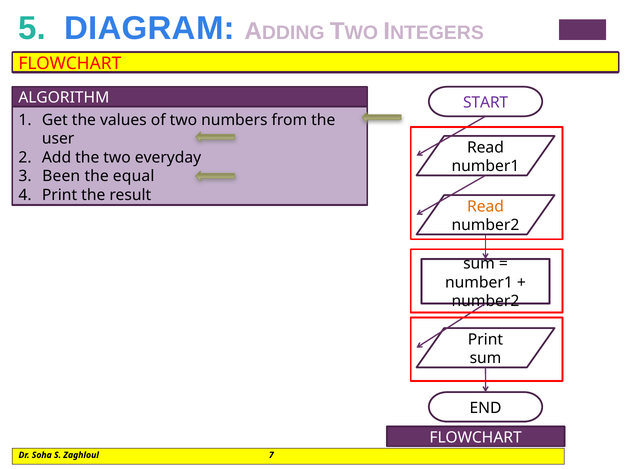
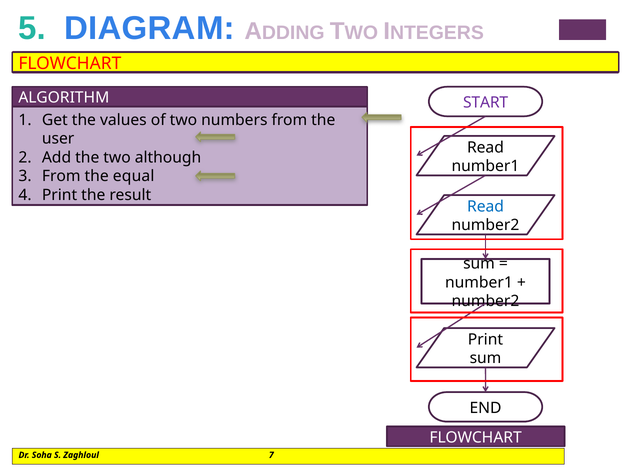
everyday: everyday -> although (168, 158)
Been: Been -> From (61, 176)
Read colour: orange -> blue (486, 207)
